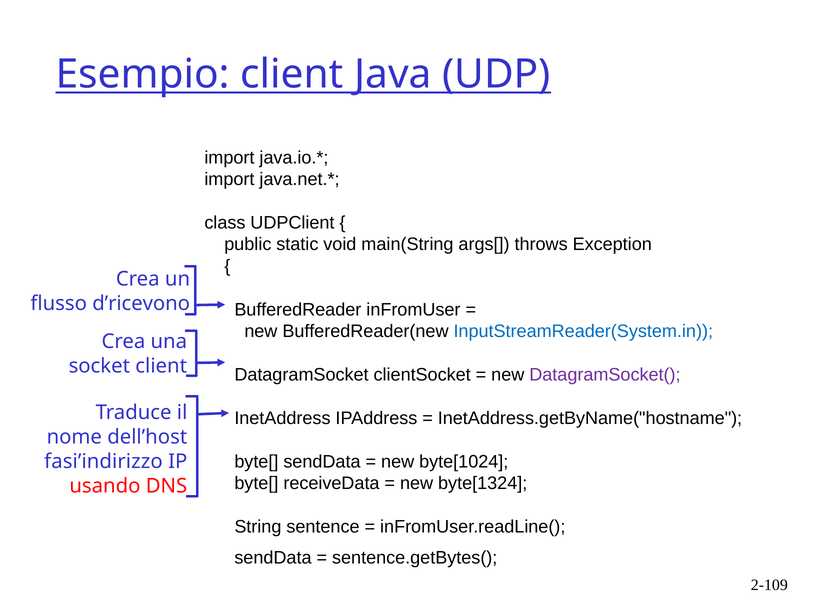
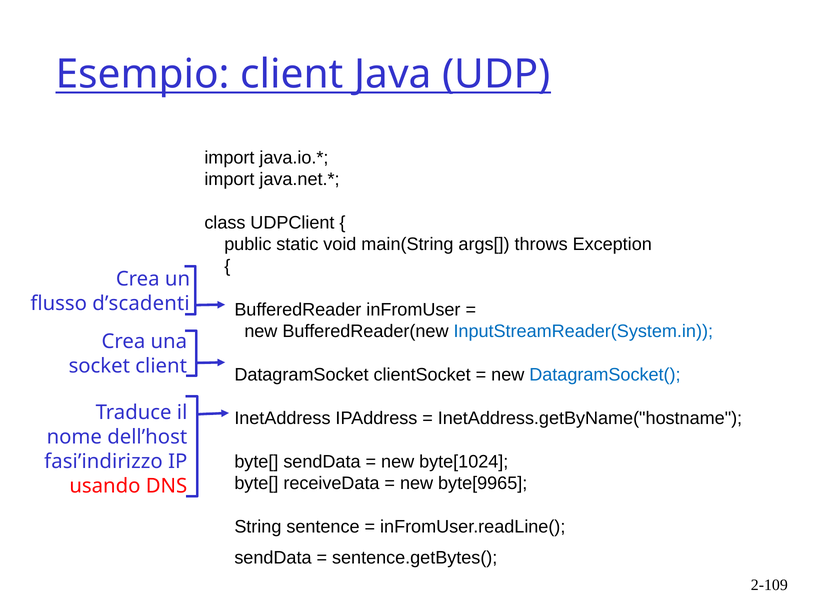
d’ricevono: d’ricevono -> d’scadenti (141, 303)
DatagramSocket( colour: purple -> blue (605, 374)
byte[1324: byte[1324 -> byte[9965 (483, 483)
